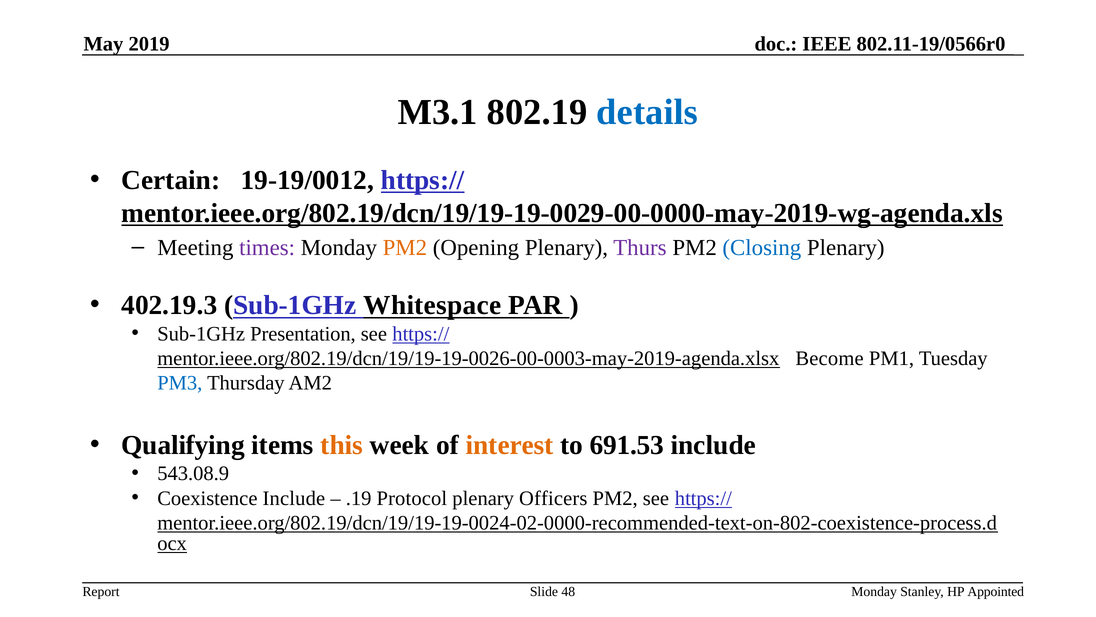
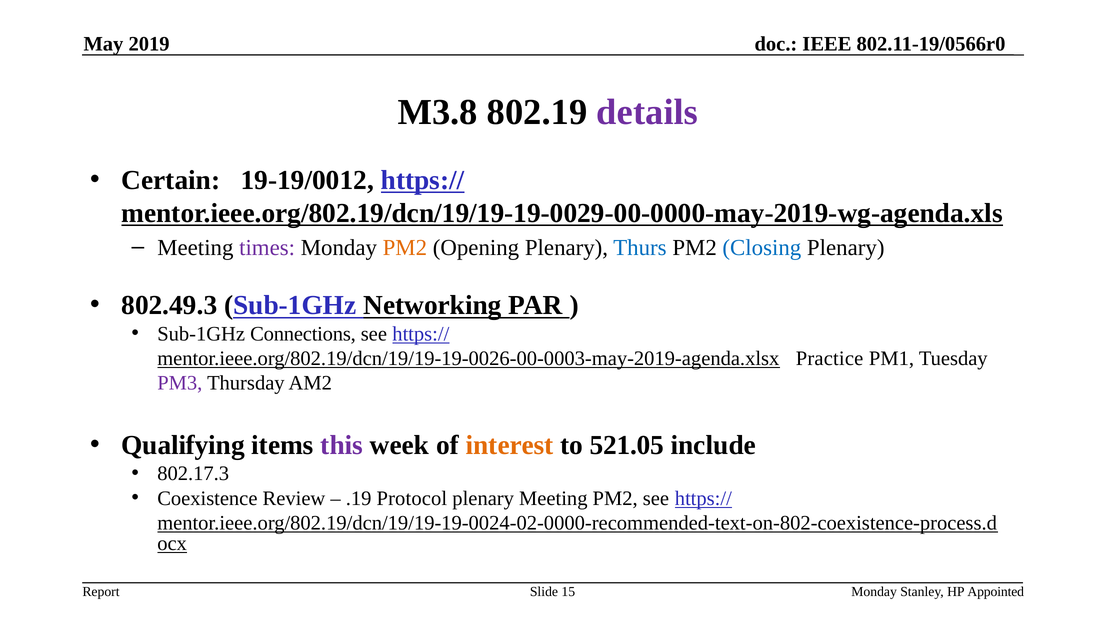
M3.1: M3.1 -> M3.8 (438, 112)
details colour: blue -> purple (647, 112)
Thurs colour: purple -> blue (640, 247)
402.19.3: 402.19.3 -> 802.49.3 (169, 305)
Whitespace: Whitespace -> Networking (432, 305)
Presentation: Presentation -> Connections (303, 333)
Become: Become -> Practice (830, 358)
PM3 colour: blue -> purple (180, 383)
this colour: orange -> purple (342, 445)
691.53: 691.53 -> 521.05 (627, 445)
543.08.9: 543.08.9 -> 802.17.3 (193, 473)
Coexistence Include: Include -> Review (294, 498)
plenary Officers: Officers -> Meeting (553, 498)
48: 48 -> 15 (568, 591)
